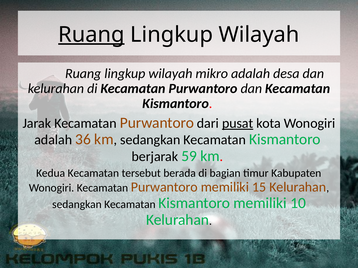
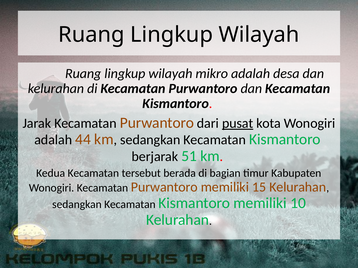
Ruang underline: present -> none (91, 35)
36: 36 -> 44 (83, 140)
59: 59 -> 51 (189, 156)
